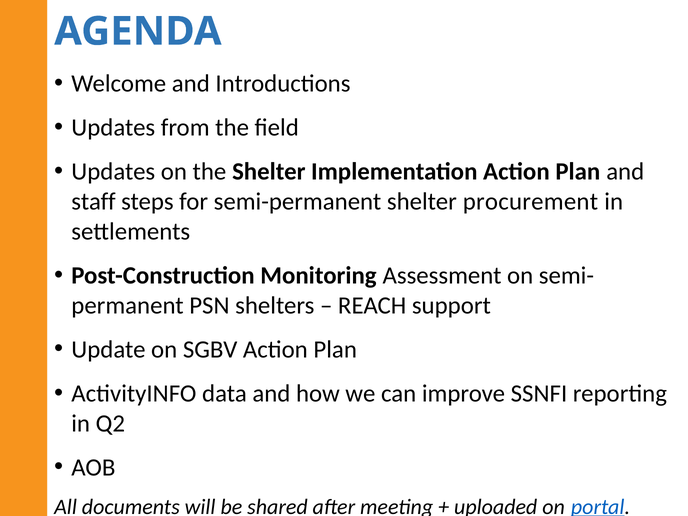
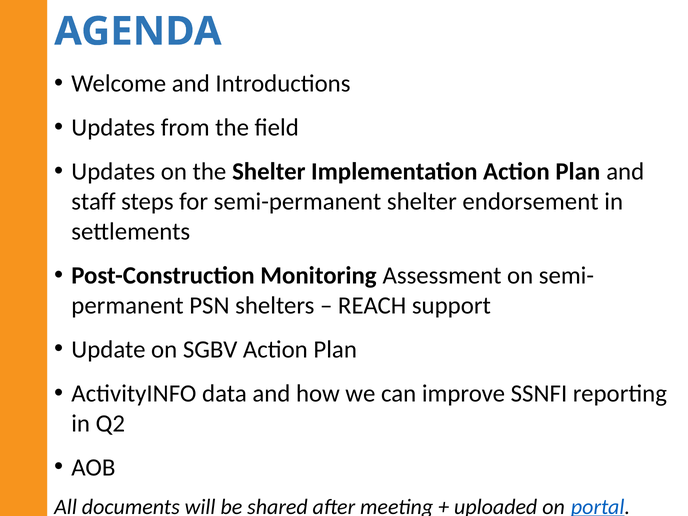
procurement: procurement -> endorsement (531, 202)
